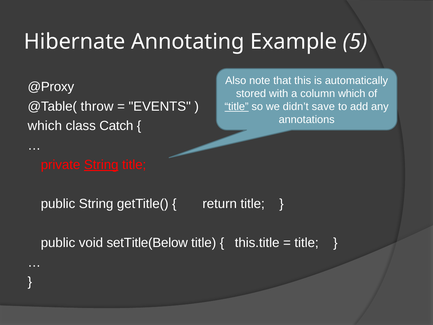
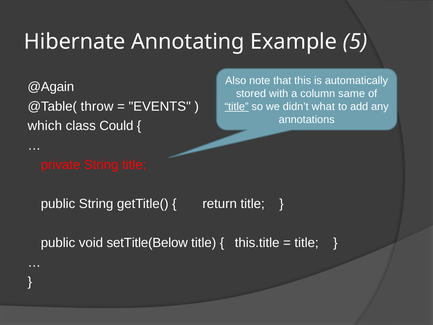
@Proxy: @Proxy -> @Again (51, 87)
column which: which -> same (352, 93)
save: save -> what (323, 106)
Catch: Catch -> Could (116, 126)
String underline: present -> none (101, 165)
